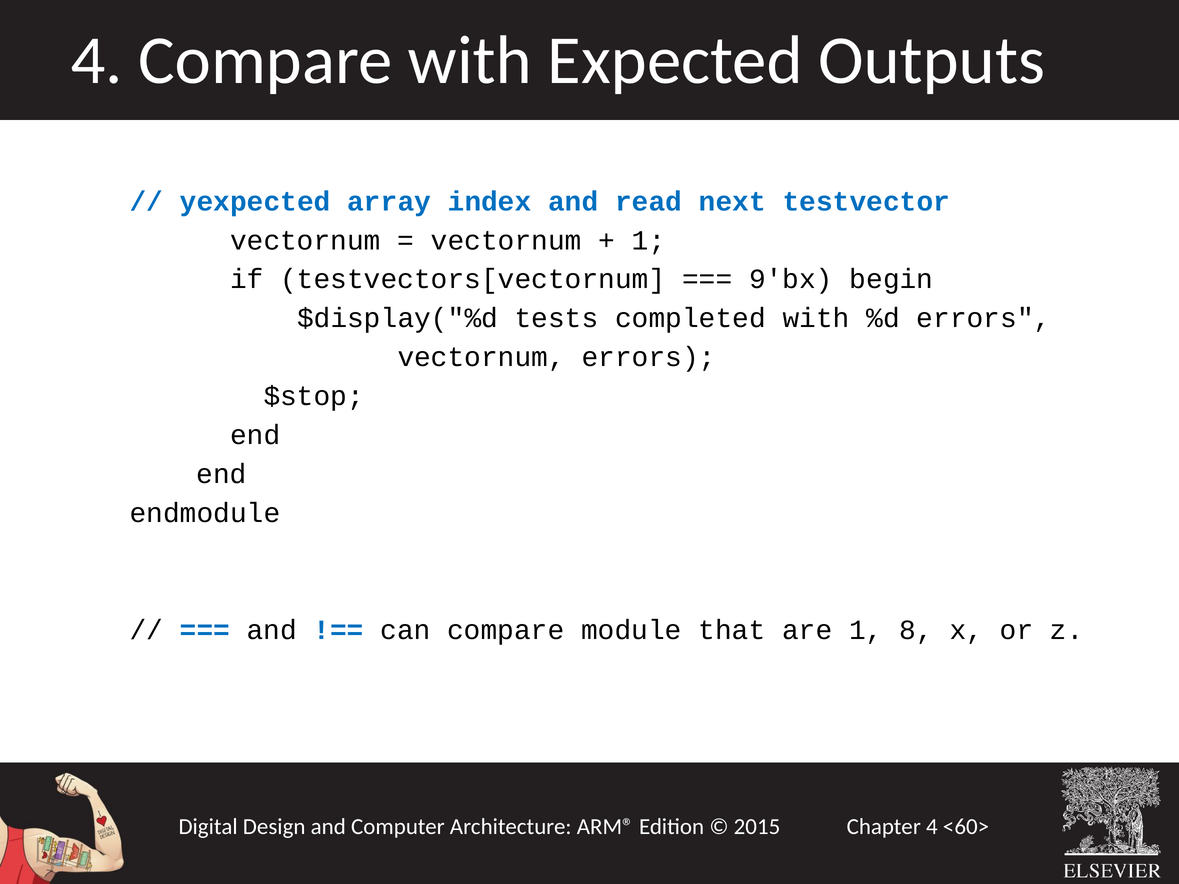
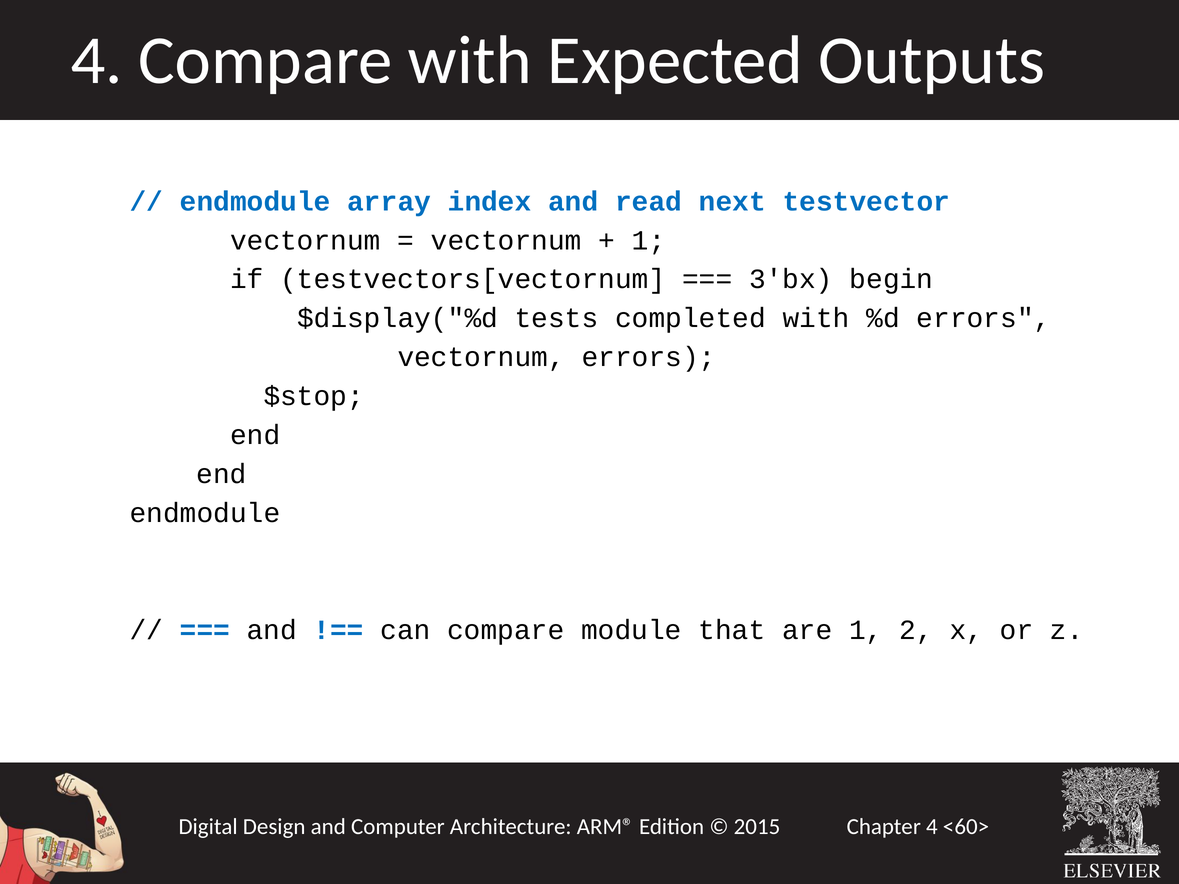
yexpected: yexpected -> endmodule (255, 201)
9'bx: 9'bx -> 3'bx (791, 279)
8: 8 -> 2 (916, 630)
